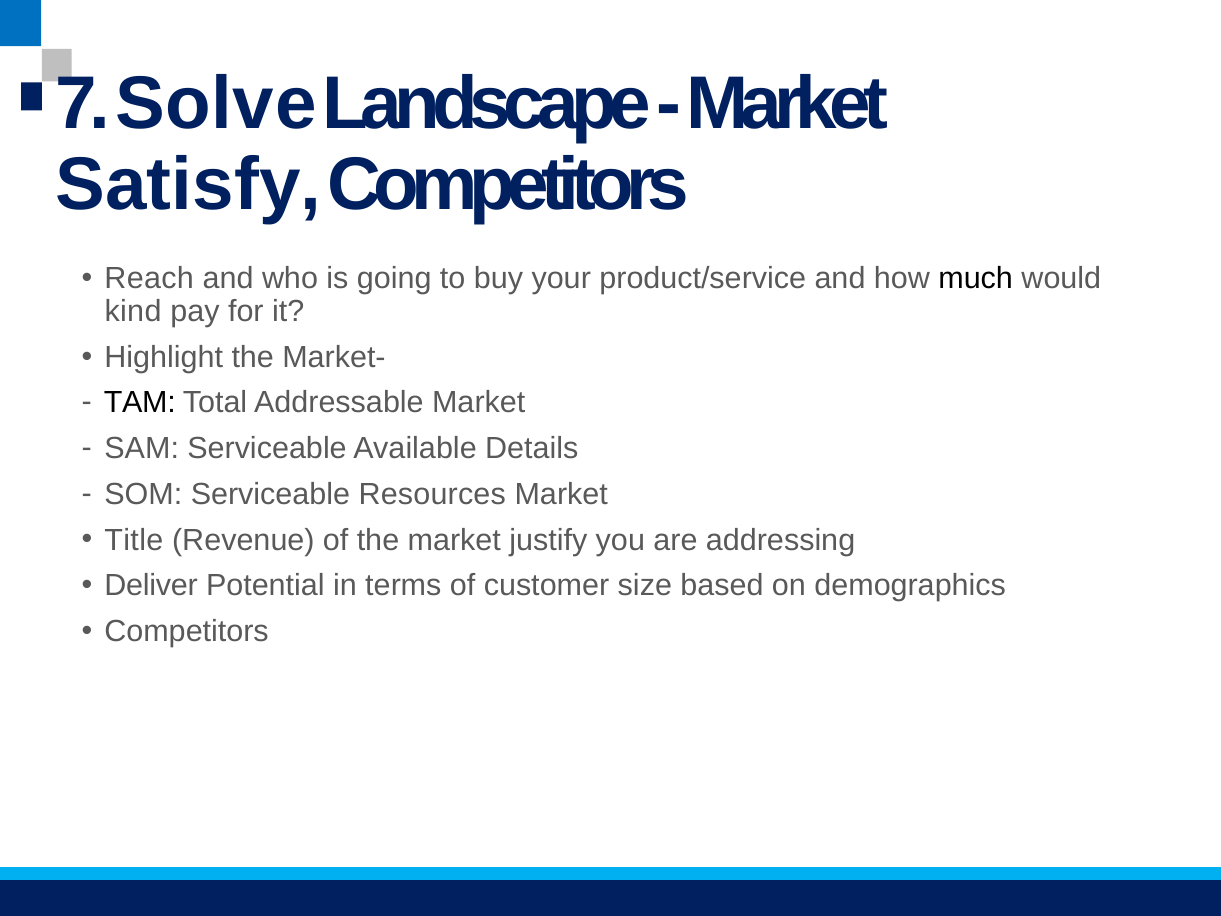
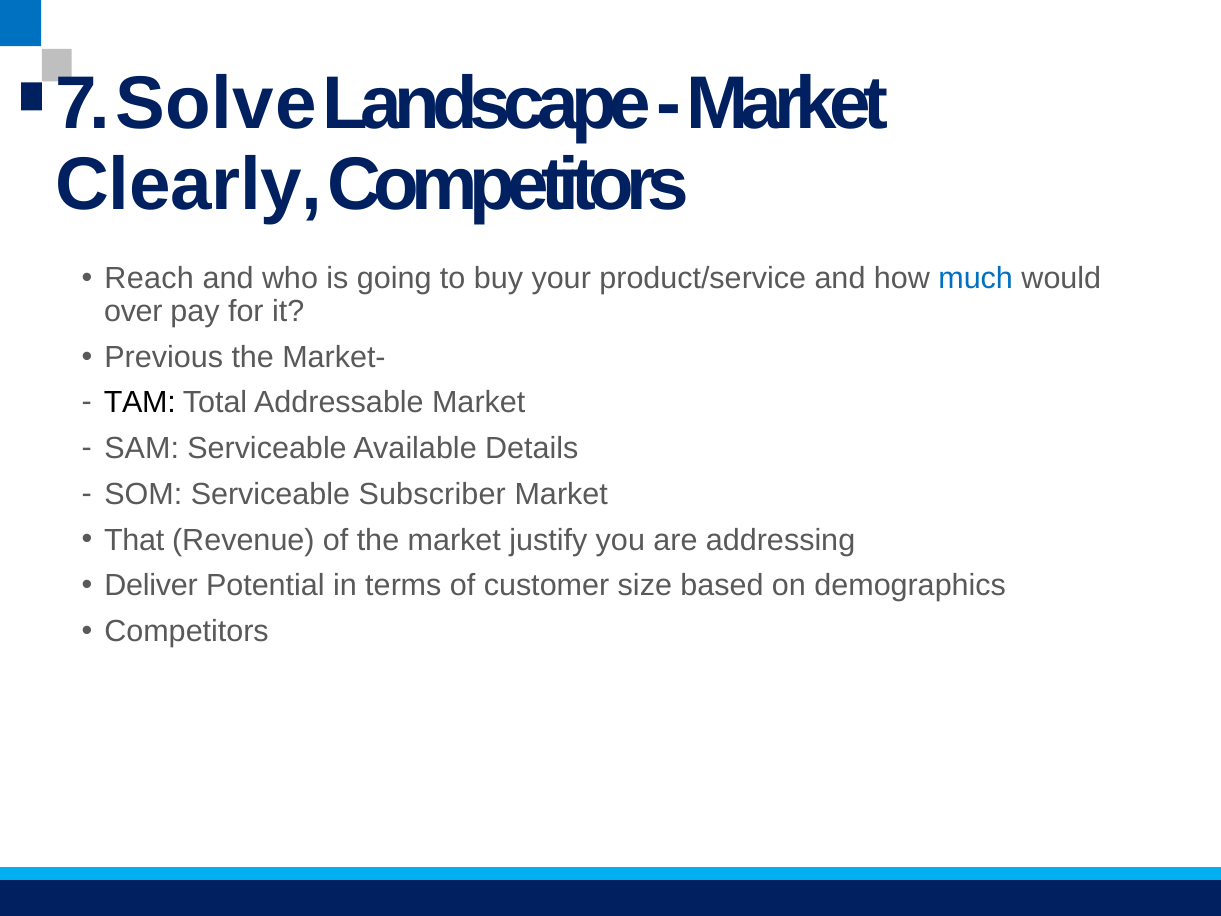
Satisfy: Satisfy -> Clearly (189, 185)
much colour: black -> blue (976, 278)
kind: kind -> over (133, 311)
Highlight: Highlight -> Previous (164, 357)
Resources: Resources -> Subscriber (432, 494)
Title: Title -> That (134, 540)
